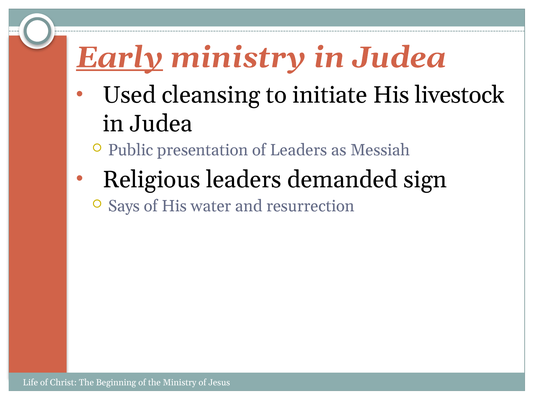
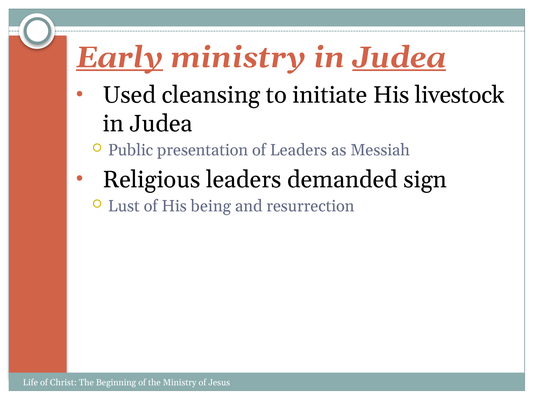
Judea underline: none -> present (399, 58)
Says: Says -> Lust (124, 207)
water: water -> being (211, 207)
